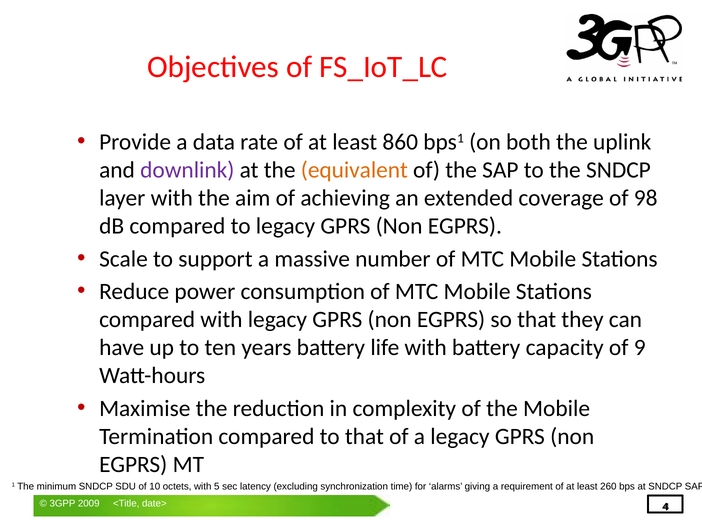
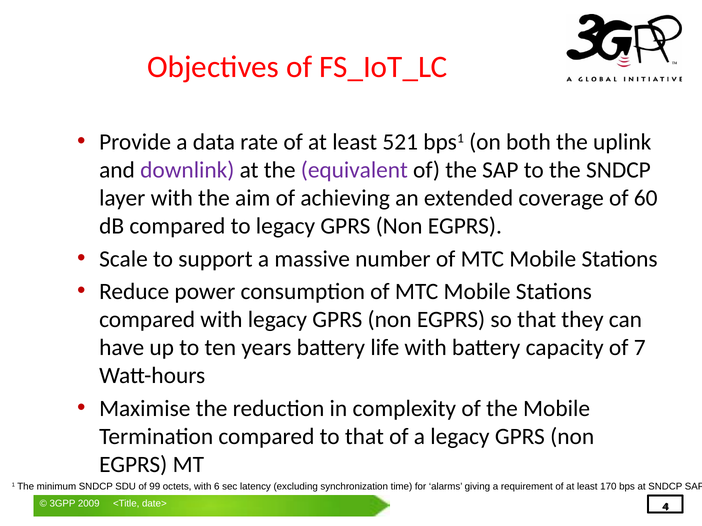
860: 860 -> 521 (400, 142)
equivalent colour: orange -> purple (354, 170)
98: 98 -> 60 (646, 198)
9: 9 -> 7 (640, 348)
10: 10 -> 99 (155, 487)
5: 5 -> 6 (217, 487)
260: 260 -> 170 (608, 487)
